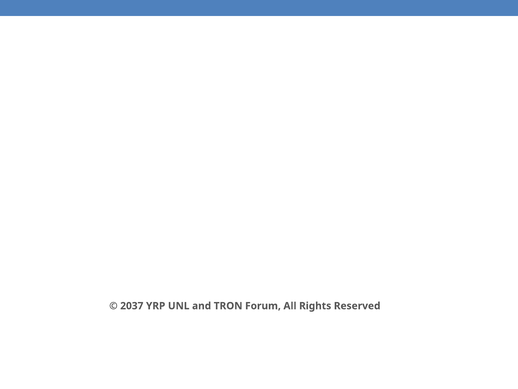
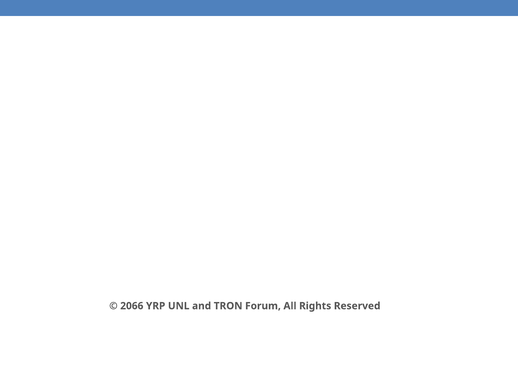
2037: 2037 -> 2066 (132, 306)
